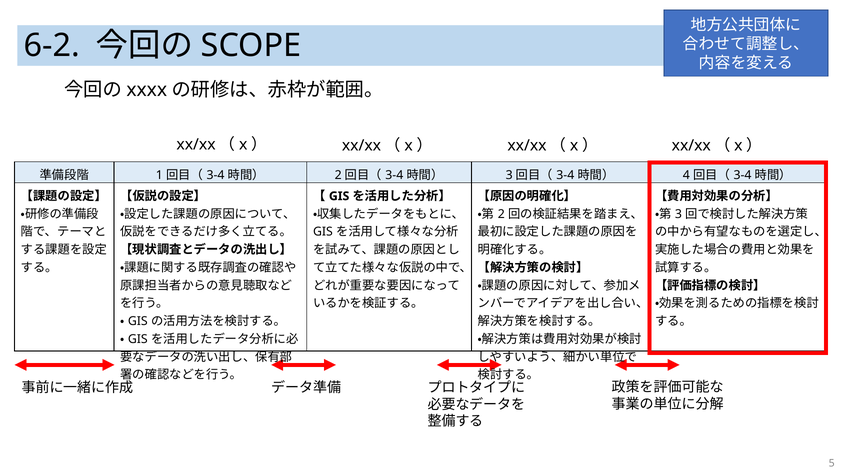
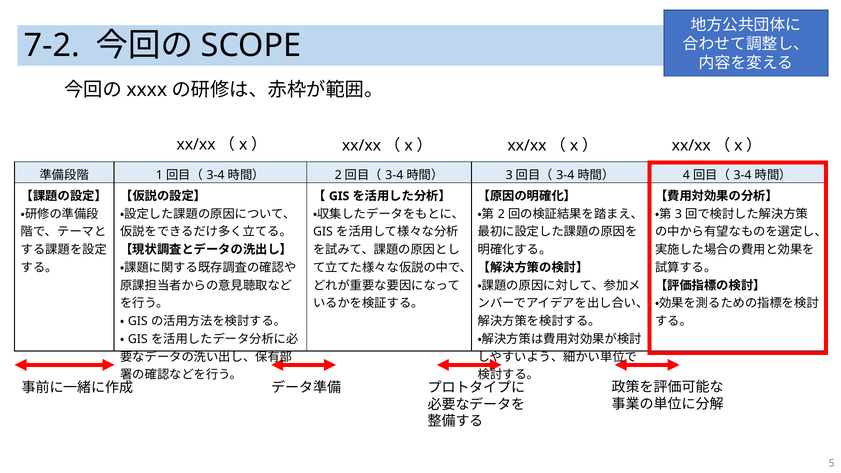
6-2: 6-2 -> 7-2 (52, 46)
